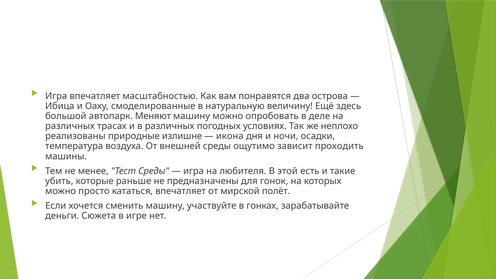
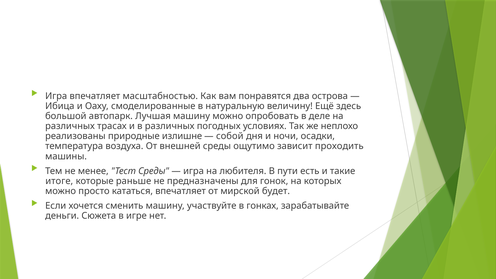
Меняют: Меняют -> Лучшая (153, 116)
икона: икона -> собой (230, 136)
этой: этой -> пути (288, 171)
убить: убить -> итоге (59, 181)
полёт: полёт -> будет (276, 191)
